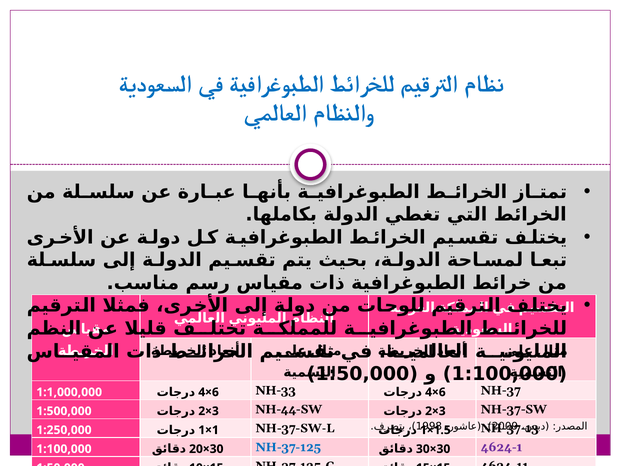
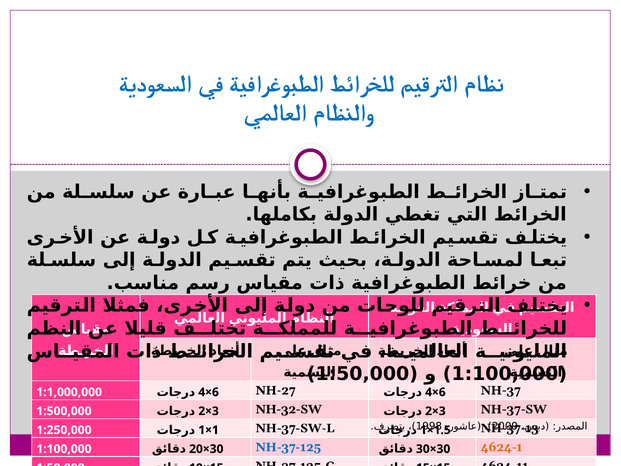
NH-33: NH-33 -> NH-27 (276, 390)
NH-44-SW: NH-44-SW -> NH-32-SW (289, 409)
4624-1 colour: purple -> orange (502, 447)
